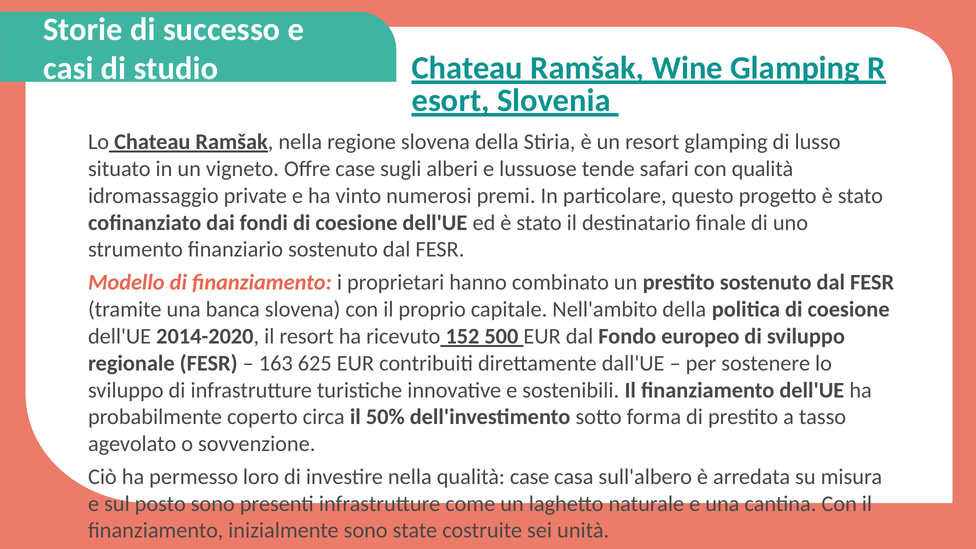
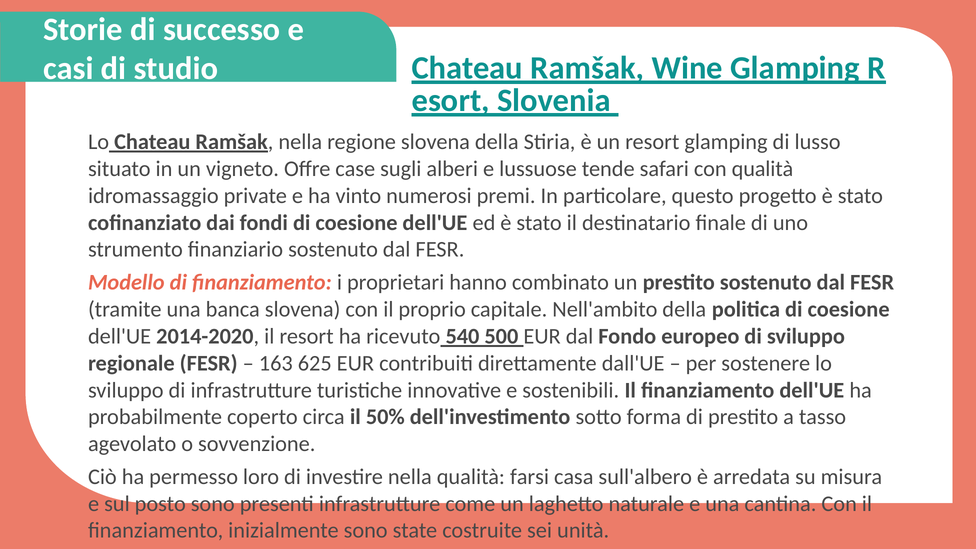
152: 152 -> 540 (462, 336)
qualità case: case -> farsi (530, 477)
